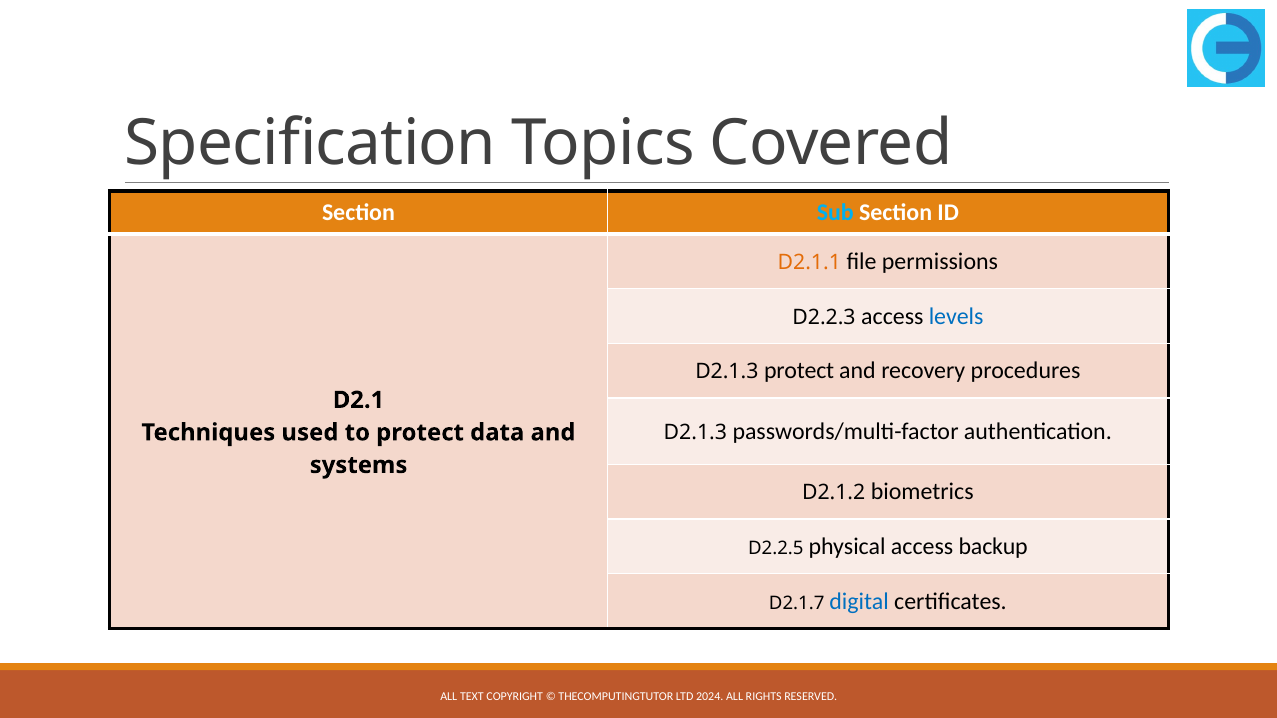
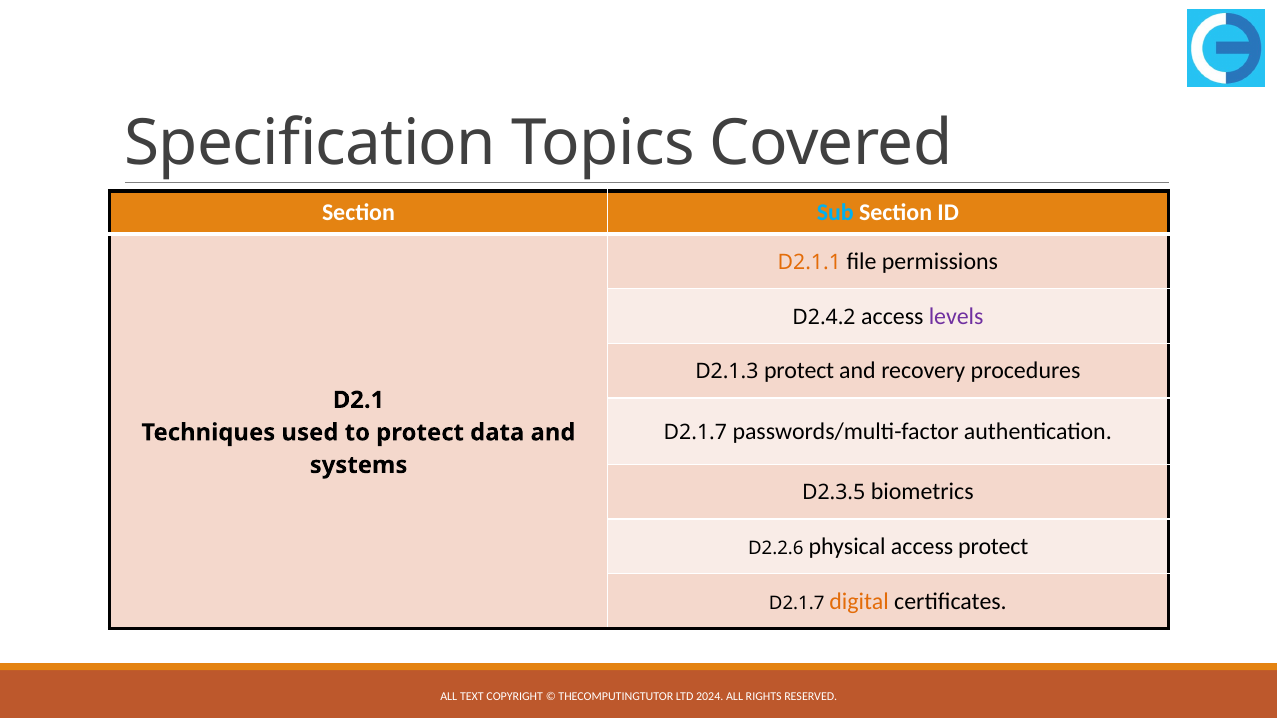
D2.2.3: D2.2.3 -> D2.4.2 (824, 317)
levels colour: blue -> purple (956, 316)
D2.1.3: D2.1.3 -> D2.1.7 (695, 433)
D2.1.2: D2.1.2 -> D2.3.5 (834, 493)
D2.2.5: D2.2.5 -> D2.2.6 (776, 549)
access backup: backup -> protect (993, 547)
digital colour: blue -> orange (859, 602)
